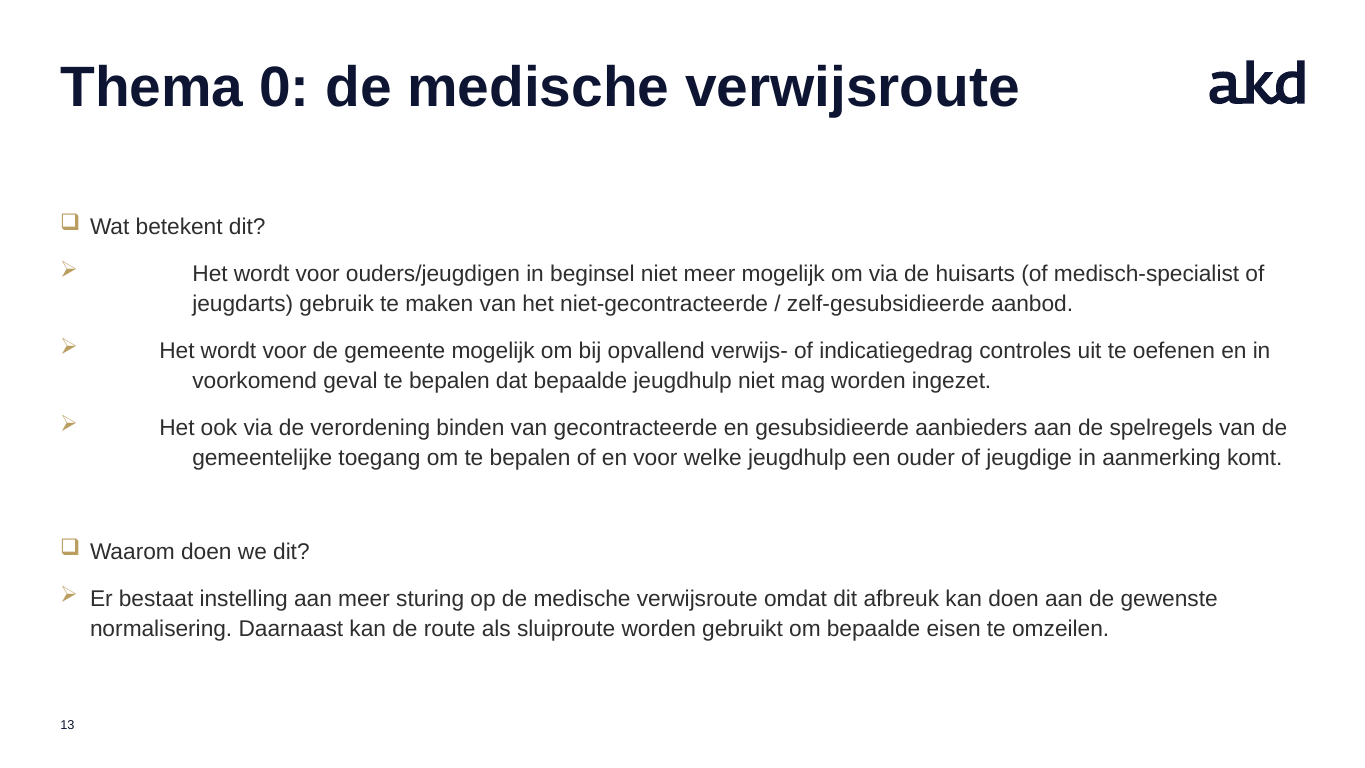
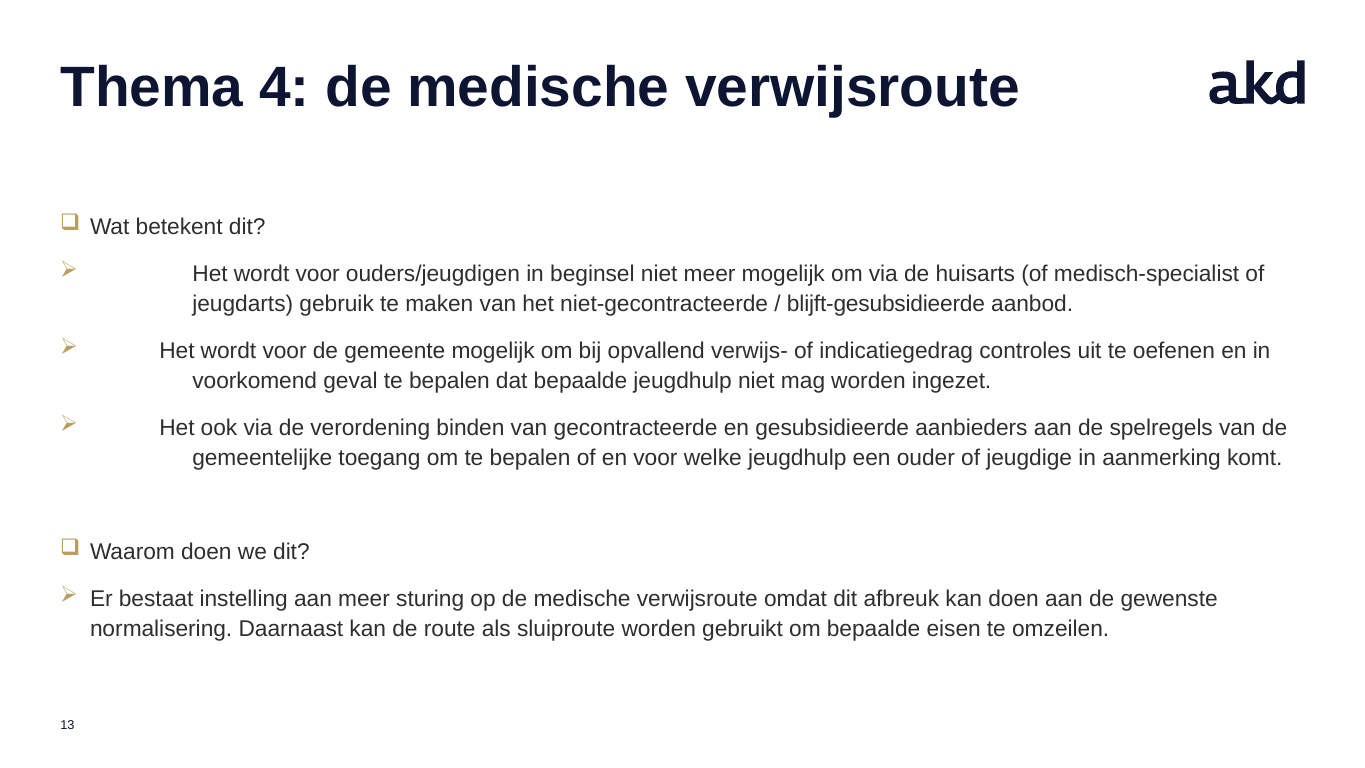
0: 0 -> 4 (284, 87)
zelf-gesubsidieerde: zelf-gesubsidieerde -> blijft-gesubsidieerde (886, 303)
